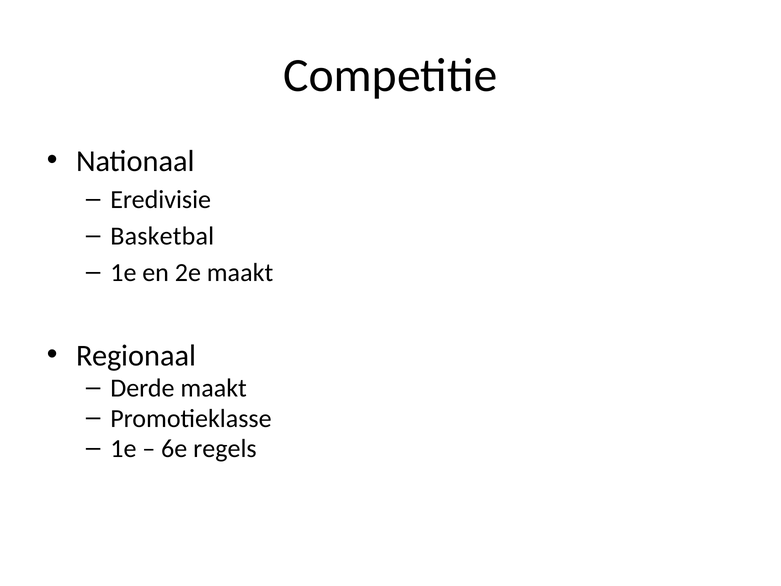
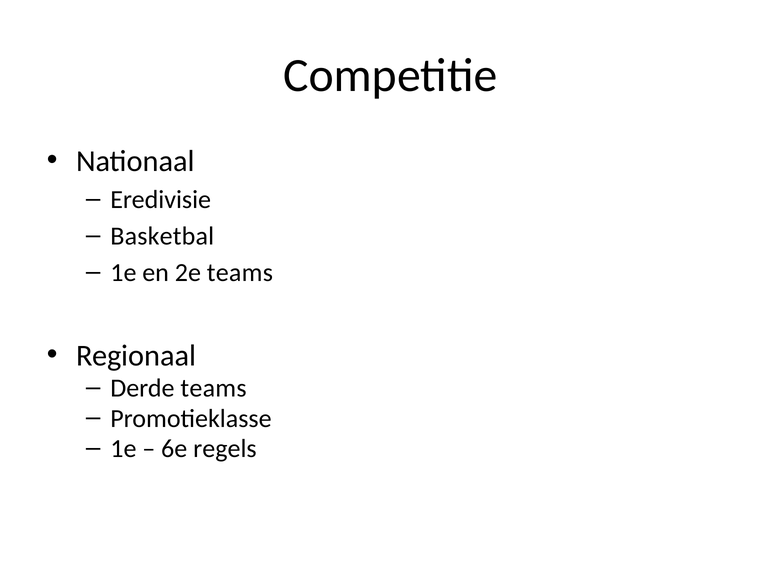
2e maakt: maakt -> teams (240, 273)
Derde maakt: maakt -> teams (214, 388)
